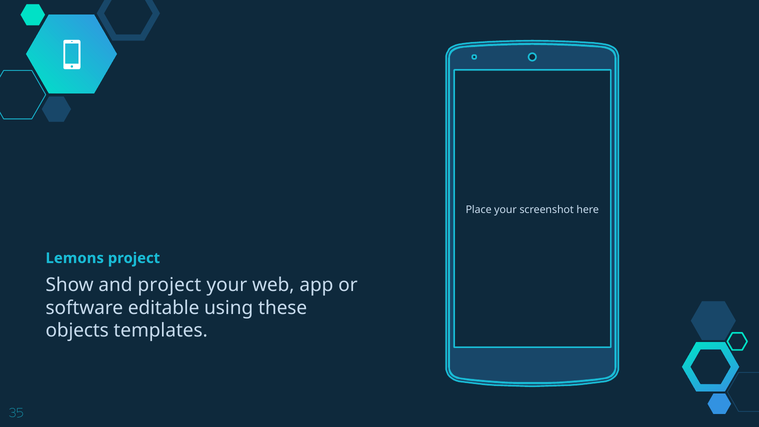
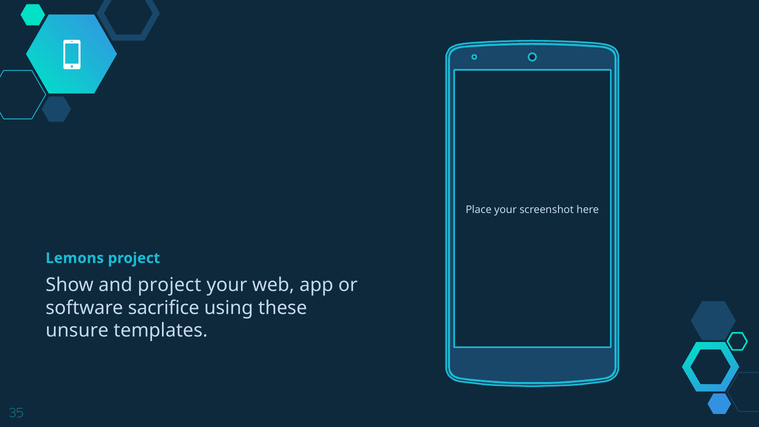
editable: editable -> sacrifice (164, 308)
objects: objects -> unsure (77, 331)
